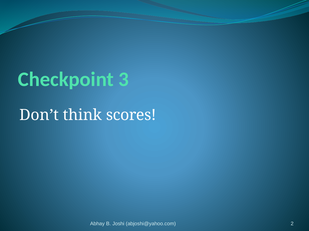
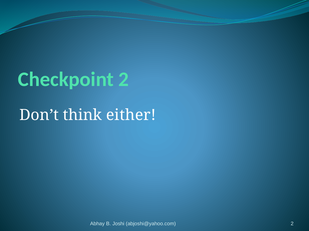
Checkpoint 3: 3 -> 2 (124, 80)
scores: scores -> either (131, 115)
